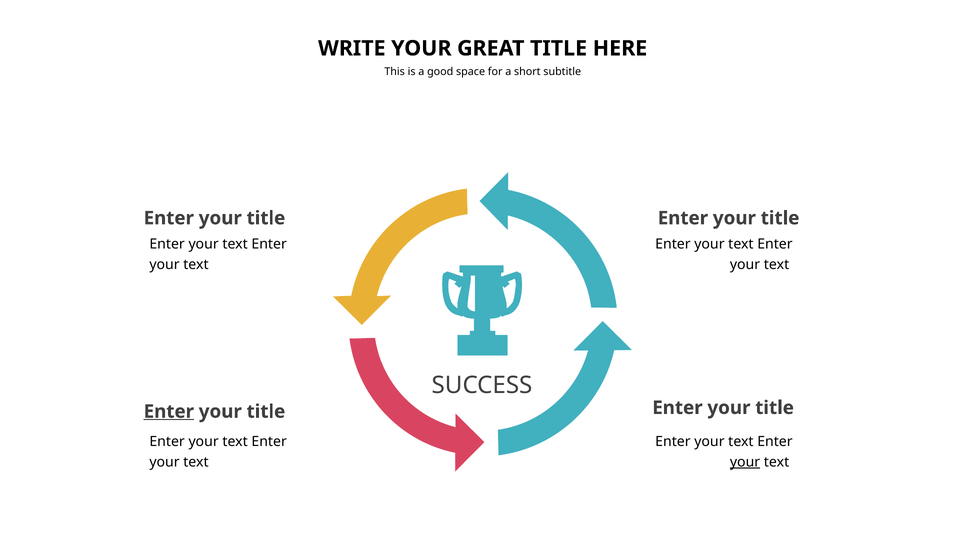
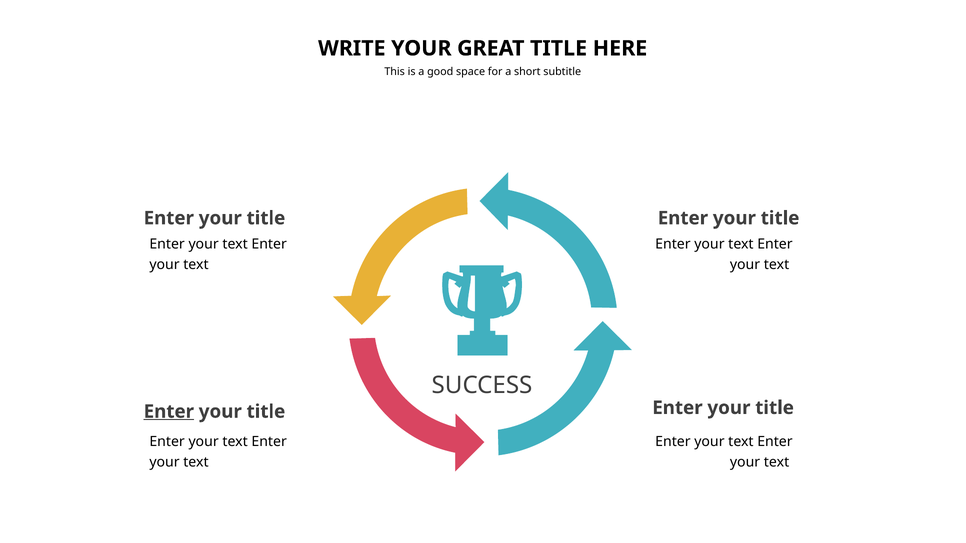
your underline: present -> none (745, 462)
